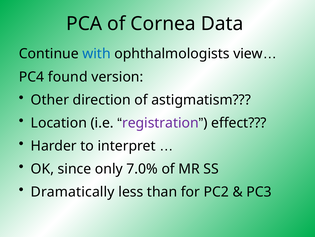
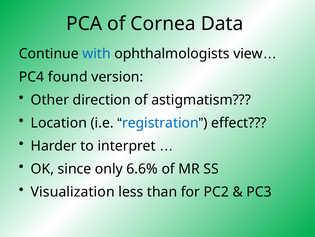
registration colour: purple -> blue (160, 123)
7.0%: 7.0% -> 6.6% (142, 169)
Dramatically: Dramatically -> Visualization (73, 191)
